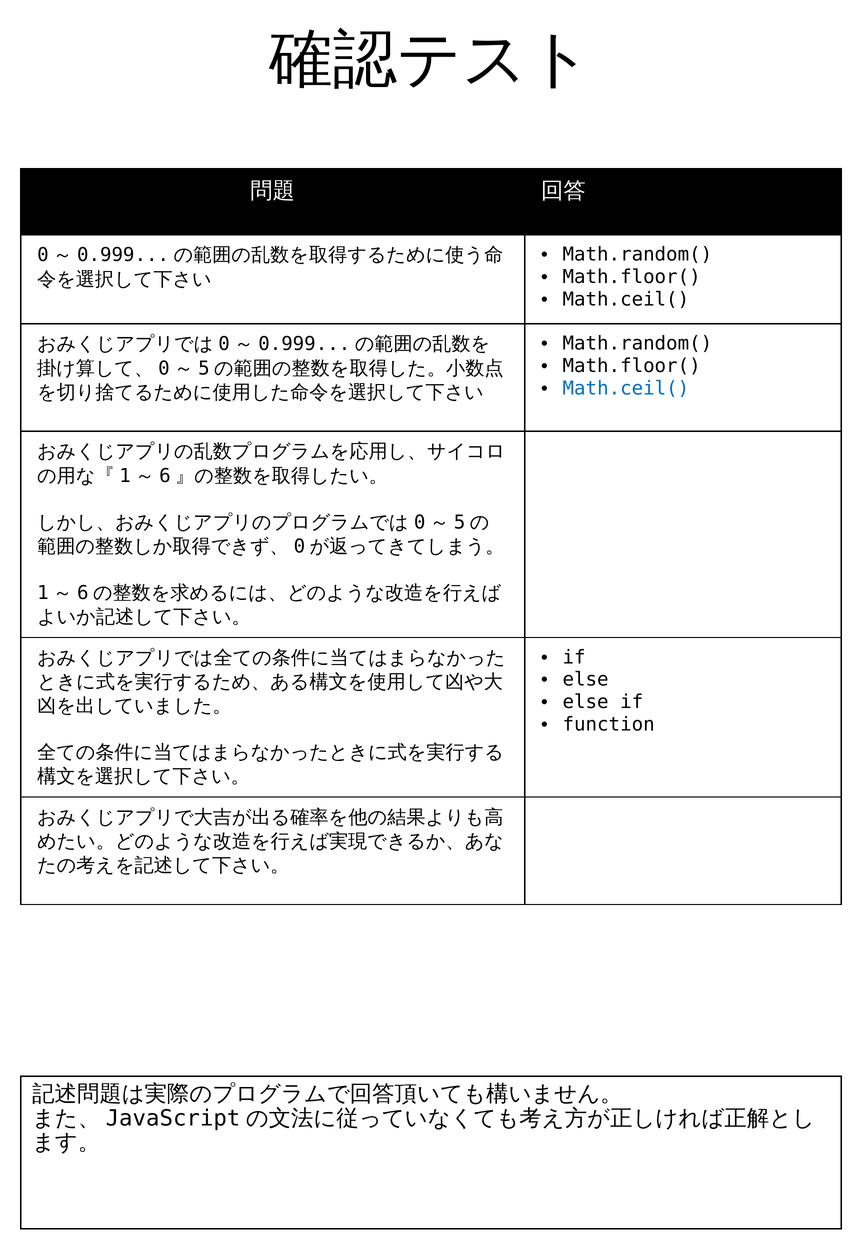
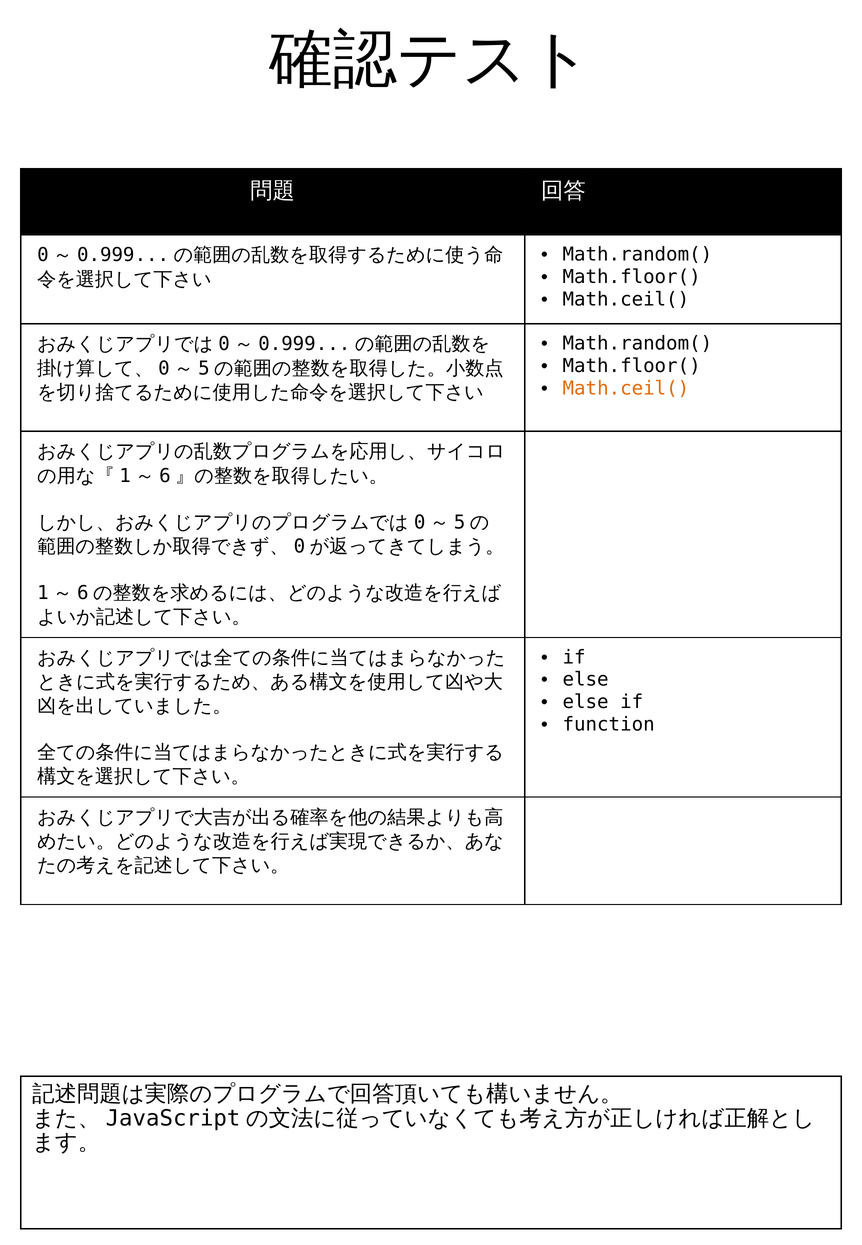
Math.ceil( colour: blue -> orange (626, 389)
